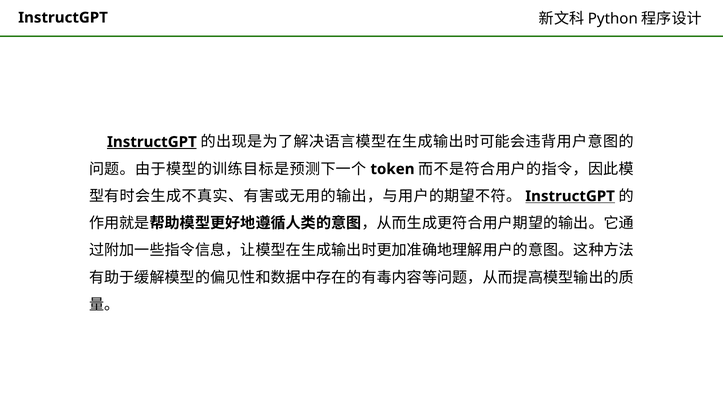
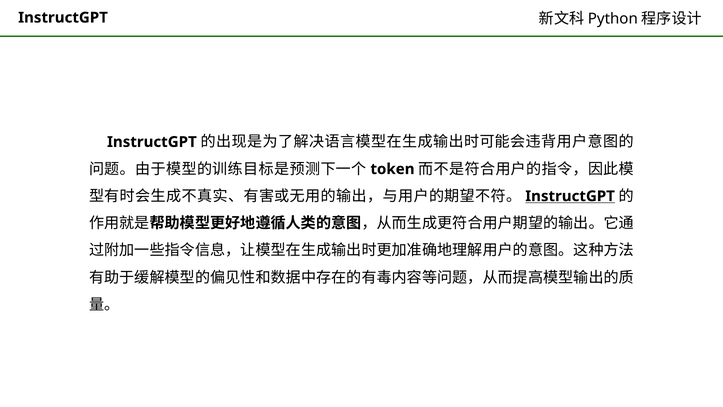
InstructGPT underline: present -> none (152, 142)
